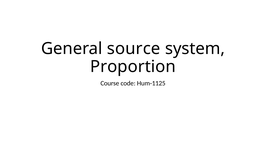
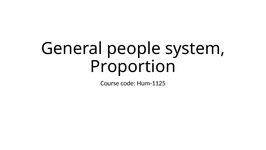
source: source -> people (134, 49)
